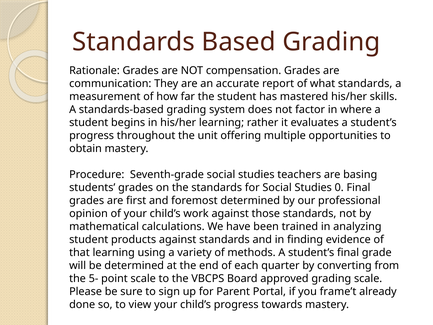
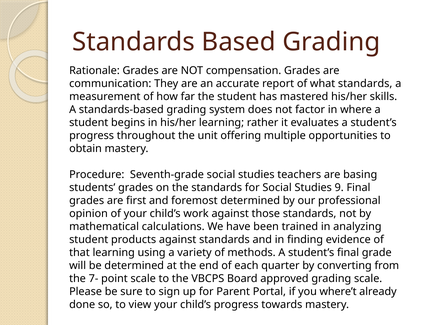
0: 0 -> 9 (339, 188)
5-: 5- -> 7- (94, 279)
frame’t: frame’t -> where’t (338, 292)
